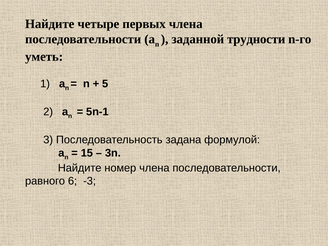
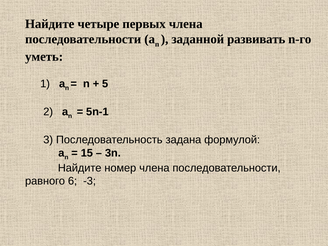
трудности: трудности -> развивать (256, 39)
